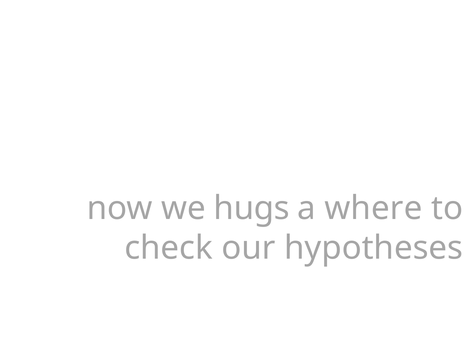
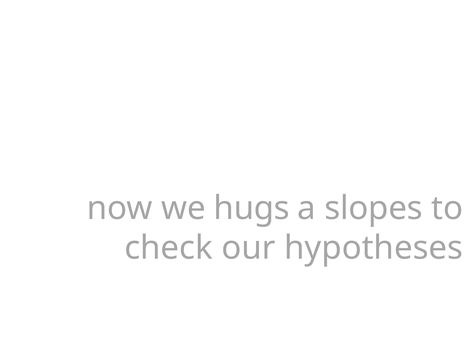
where: where -> slopes (374, 208)
